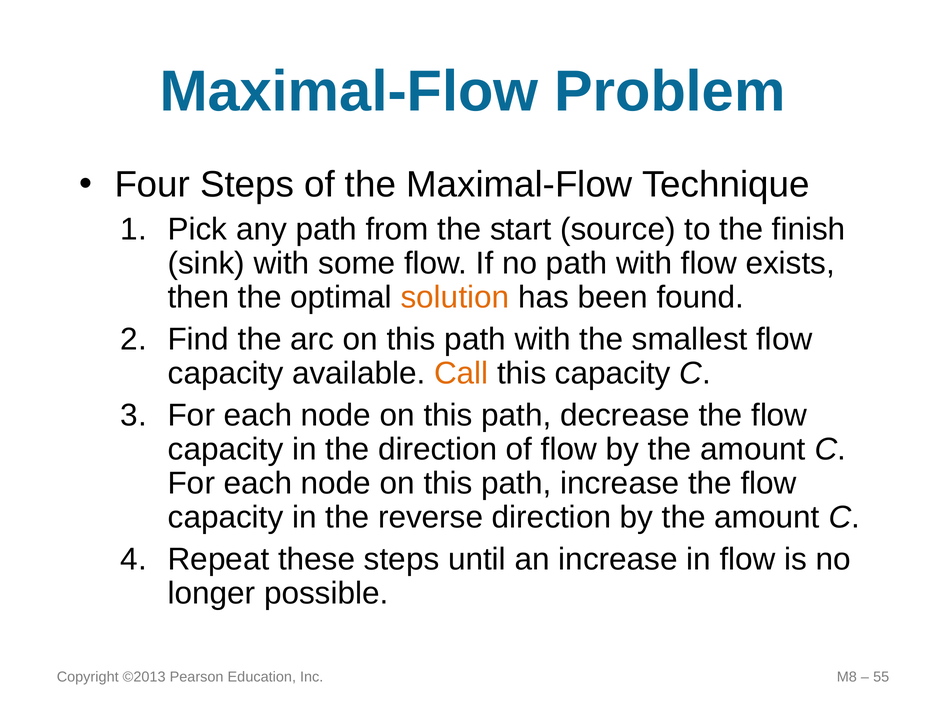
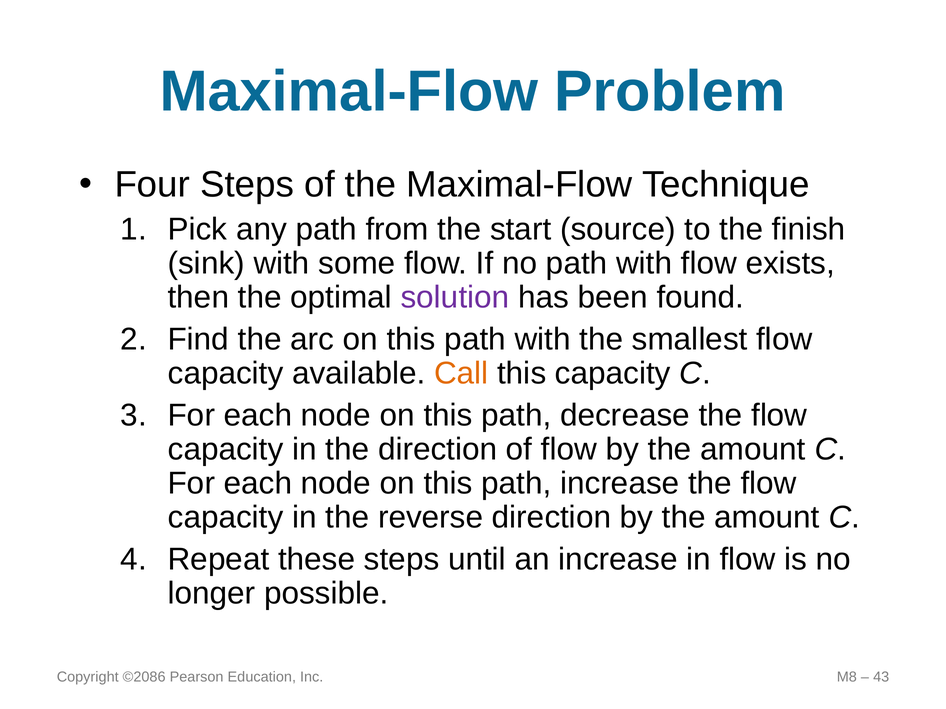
solution colour: orange -> purple (455, 298)
©2013: ©2013 -> ©2086 (144, 677)
55: 55 -> 43 (881, 677)
